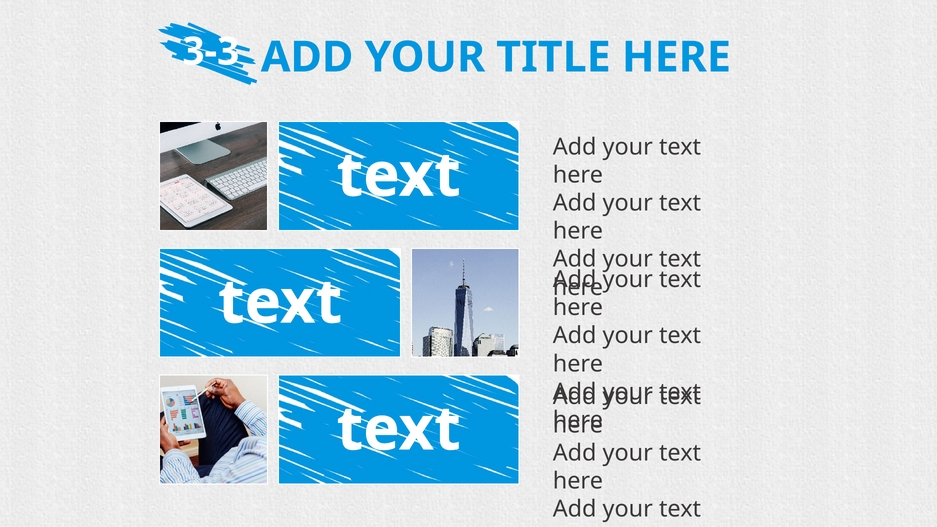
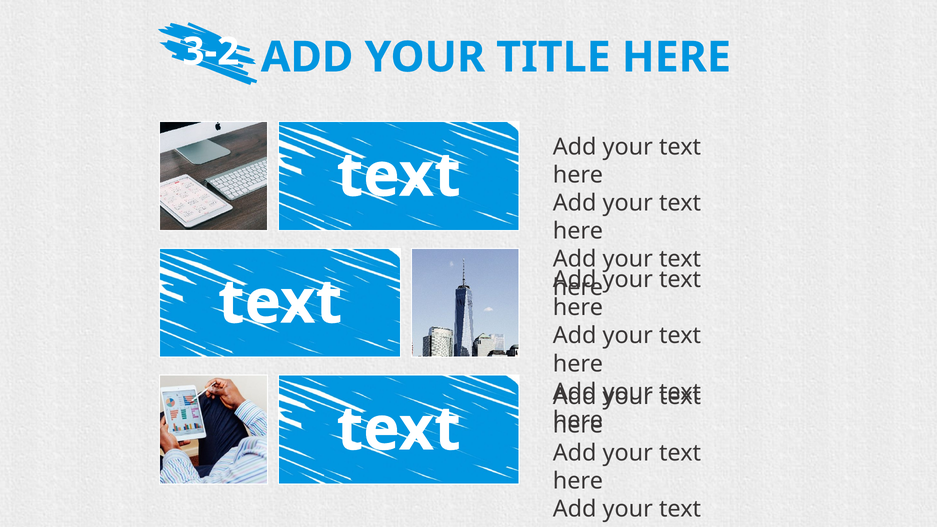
3-3: 3-3 -> 3-2 (211, 52)
